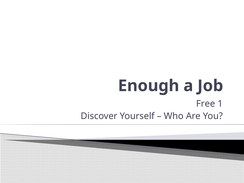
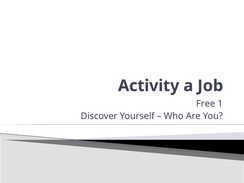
Enough: Enough -> Activity (149, 86)
